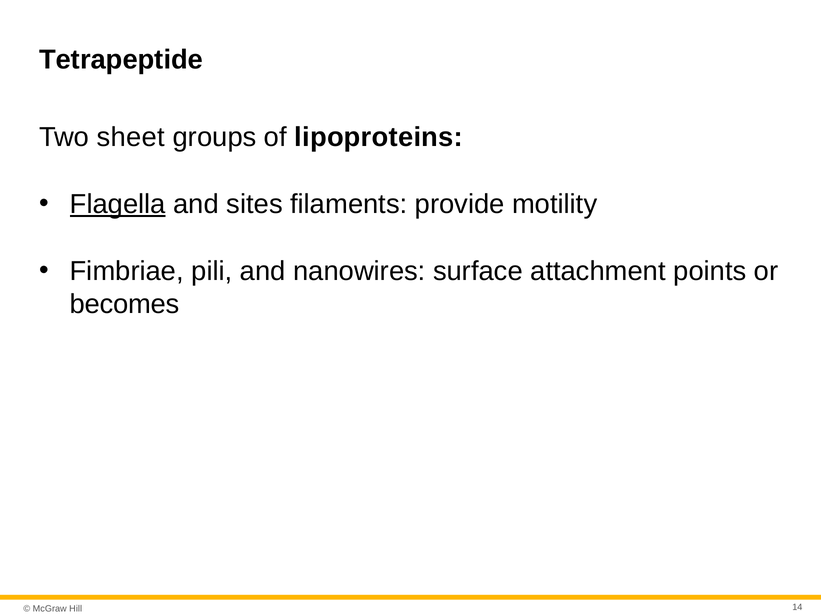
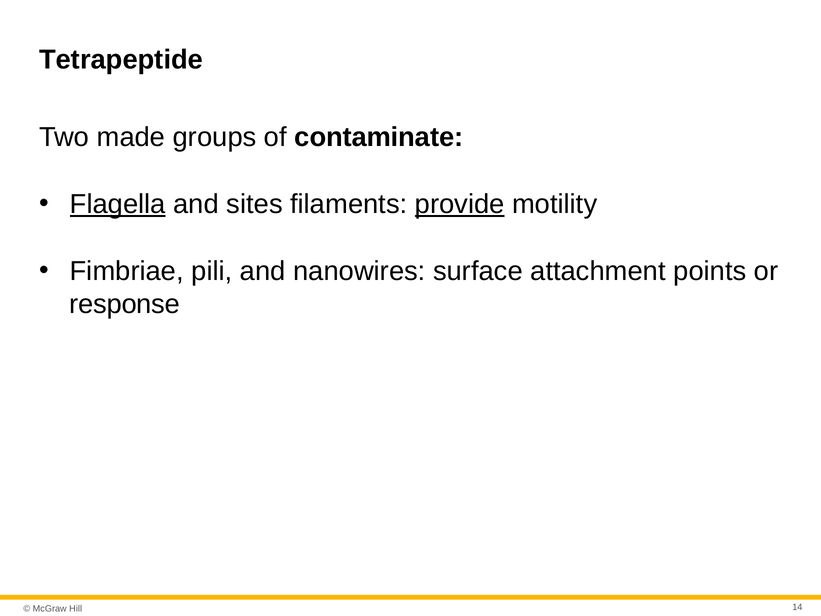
sheet: sheet -> made (131, 137)
lipoproteins: lipoproteins -> contaminate (379, 137)
provide underline: none -> present (460, 204)
becomes: becomes -> response (125, 304)
